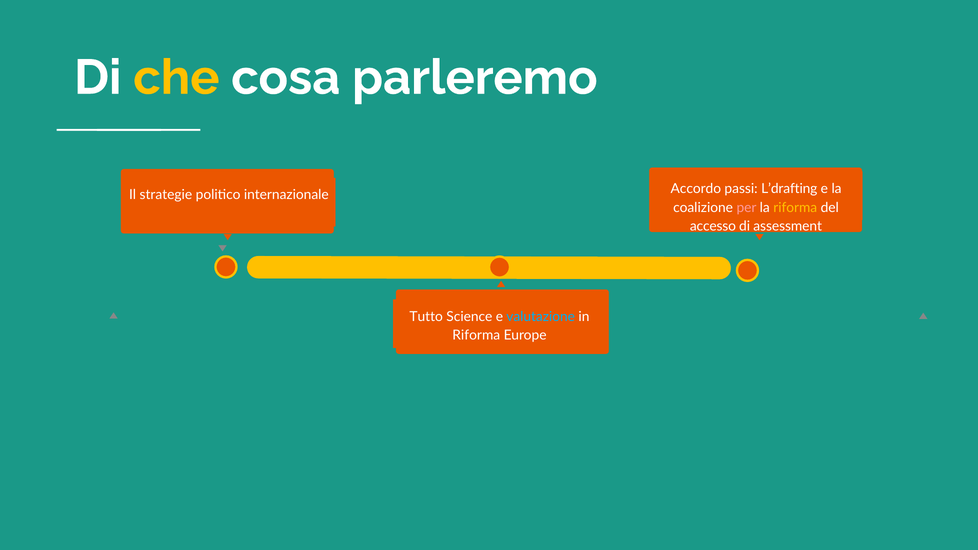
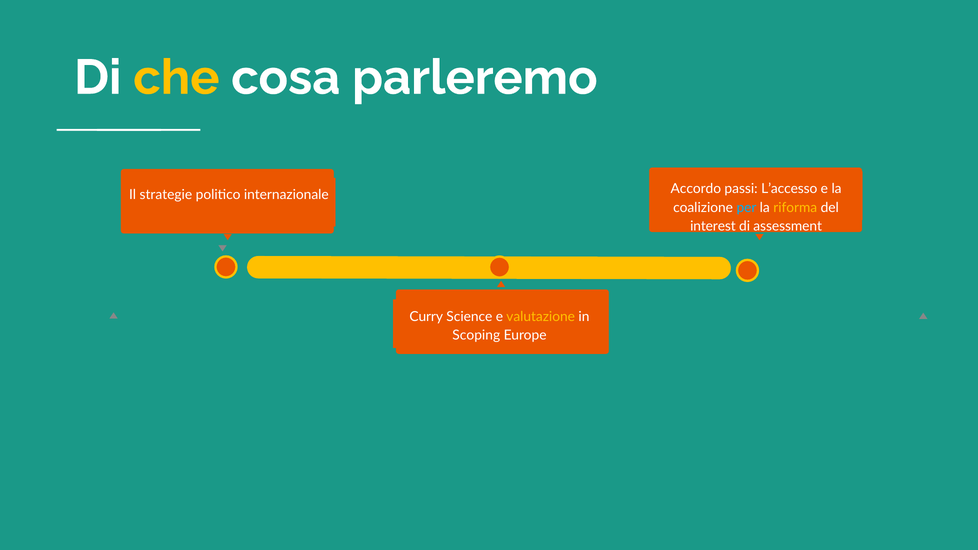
L’drafting: L’drafting -> L’accesso (789, 189)
per colour: pink -> light blue (747, 208)
accesso: accesso -> interest (713, 226)
Tutto: Tutto -> Curry (426, 317)
valutazione colour: light blue -> yellow (541, 317)
Riforma: Riforma -> Scoping (476, 336)
